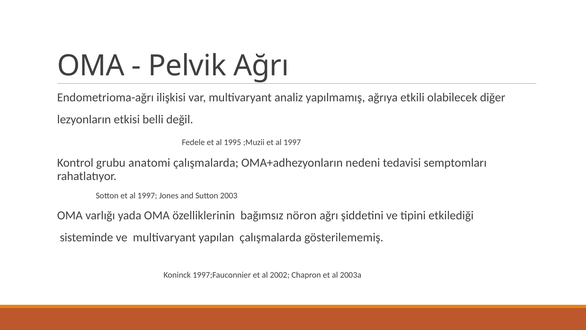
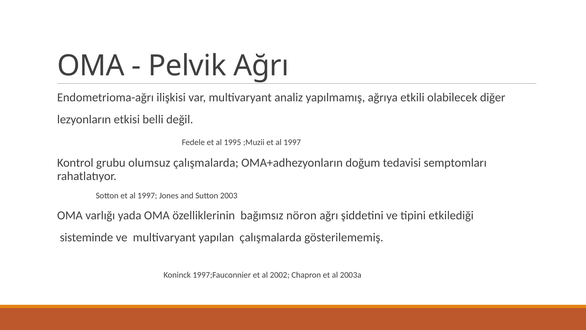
anatomi: anatomi -> olumsuz (149, 163)
nedeni: nedeni -> doğum (363, 163)
